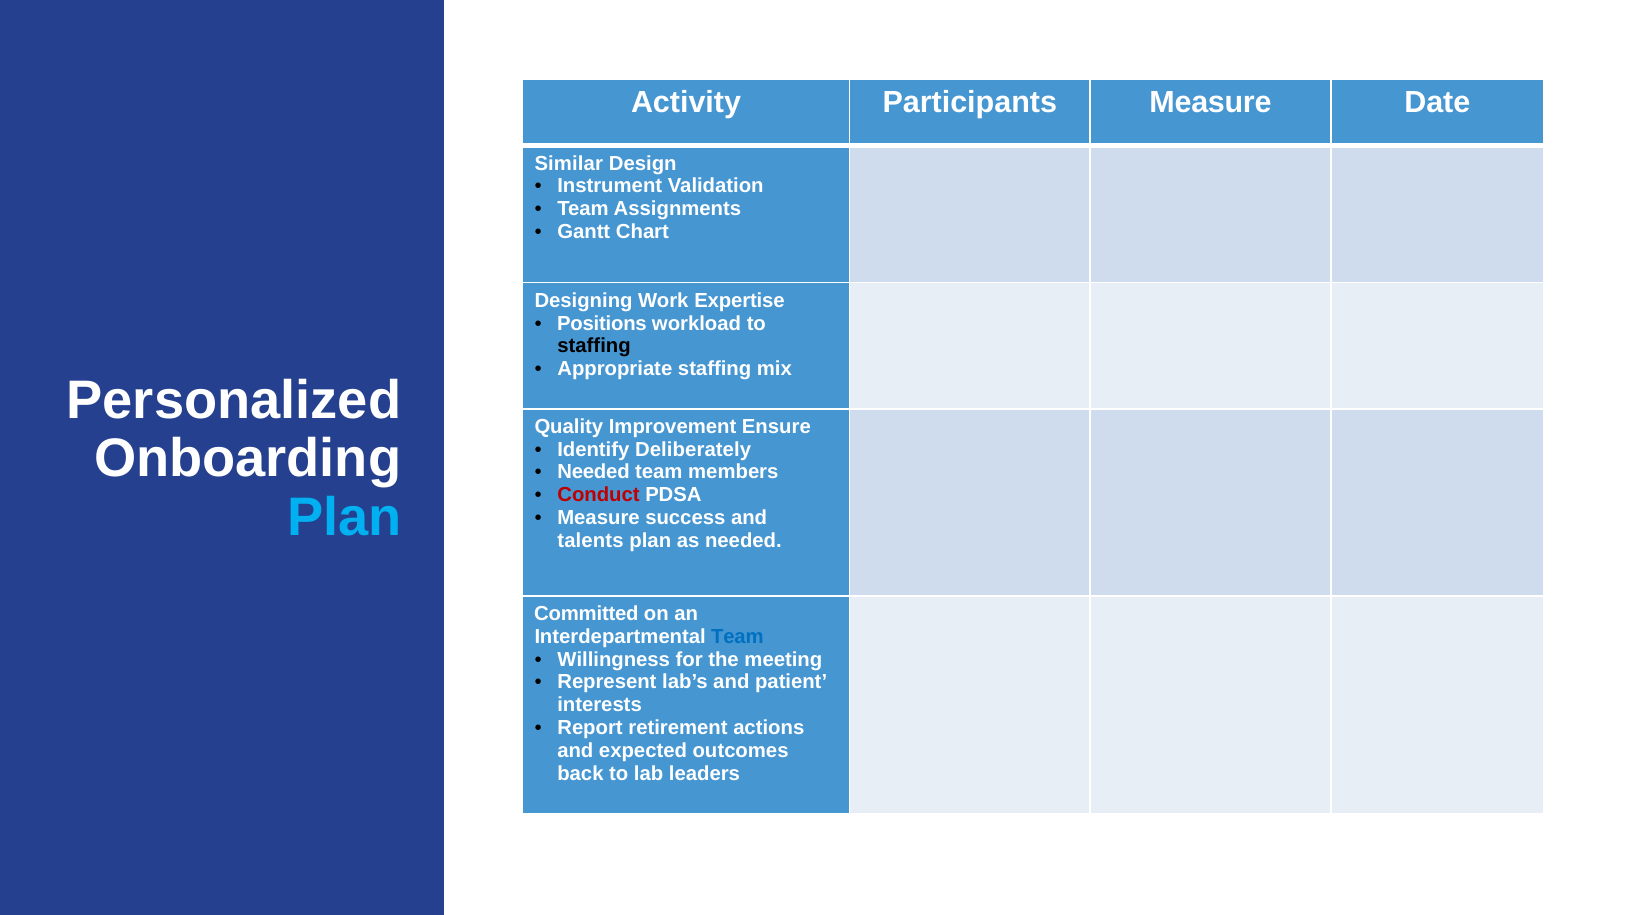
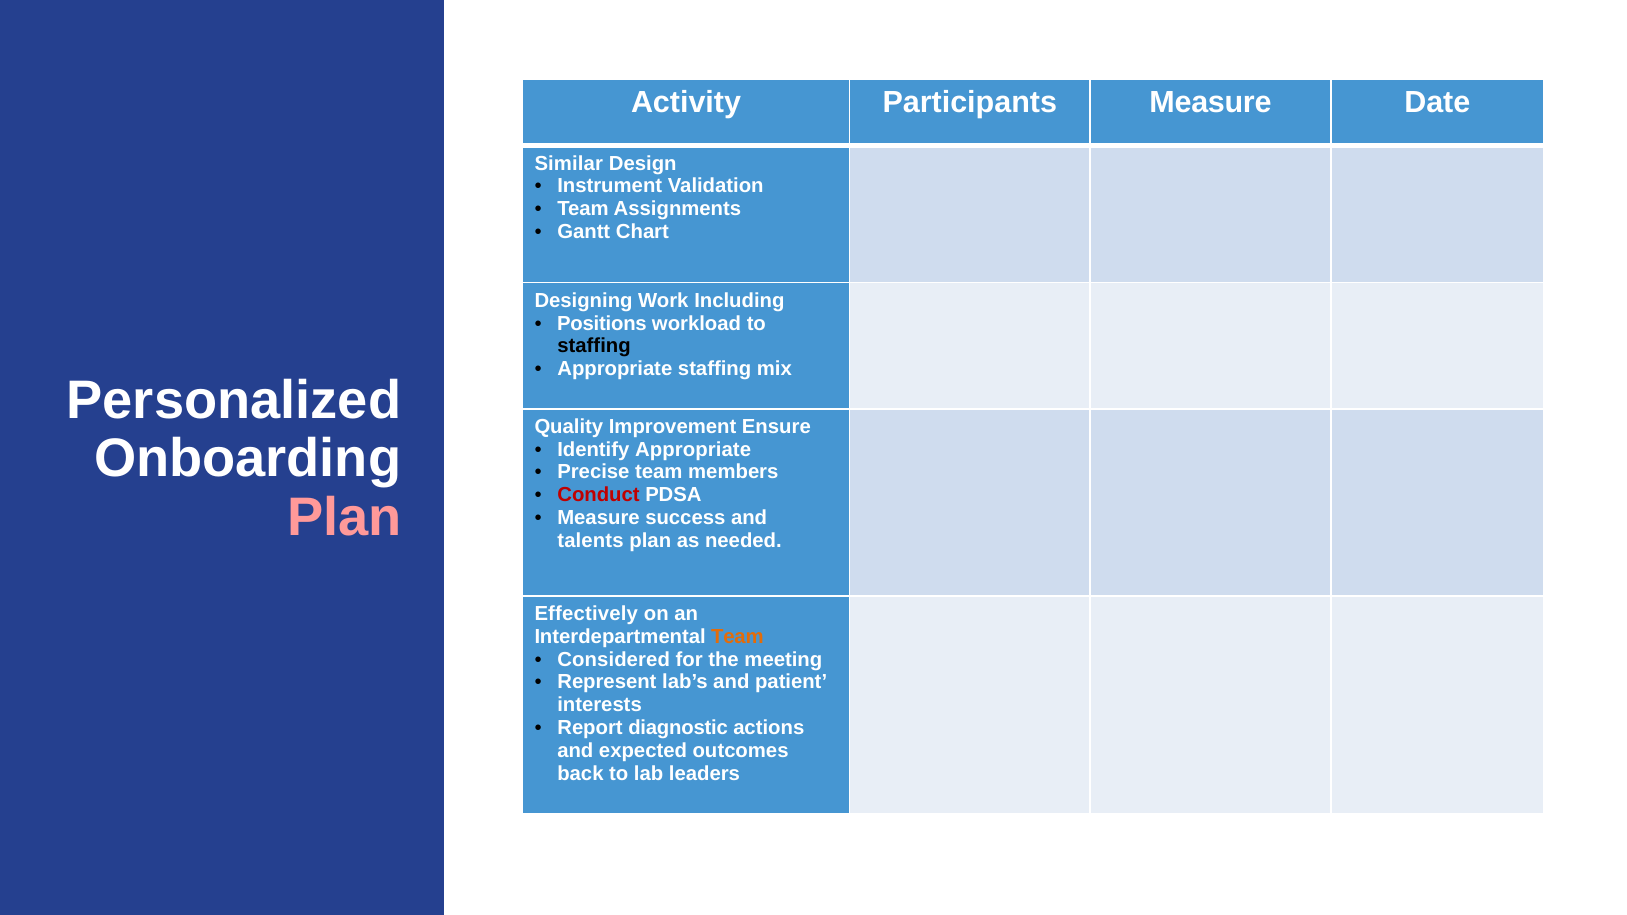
Expertise: Expertise -> Including (739, 301)
Identify Deliberately: Deliberately -> Appropriate (693, 450)
Needed: Needed -> Precise (593, 472)
Plan colour: light blue -> pink (344, 518)
Committed: Committed -> Effectively (586, 614)
Team colour: blue -> orange (737, 637)
Willingness: Willingness -> Considered (614, 660)
retirement: retirement -> diagnostic (678, 728)
